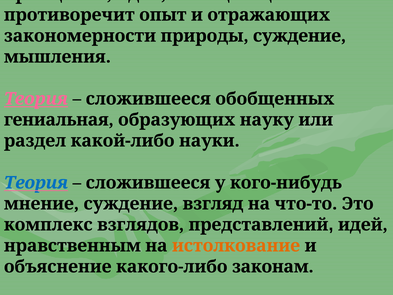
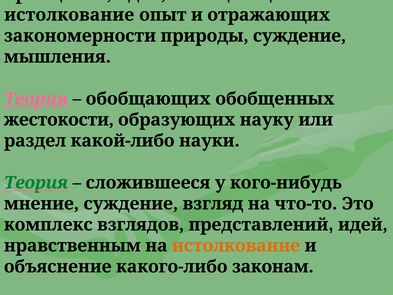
противоречит: противоречит -> истолкование (69, 15)
сложившееся: сложившееся -> обобщающих (148, 99)
гениальная: гениальная -> жестокости (59, 120)
Теория colour: blue -> green (36, 183)
